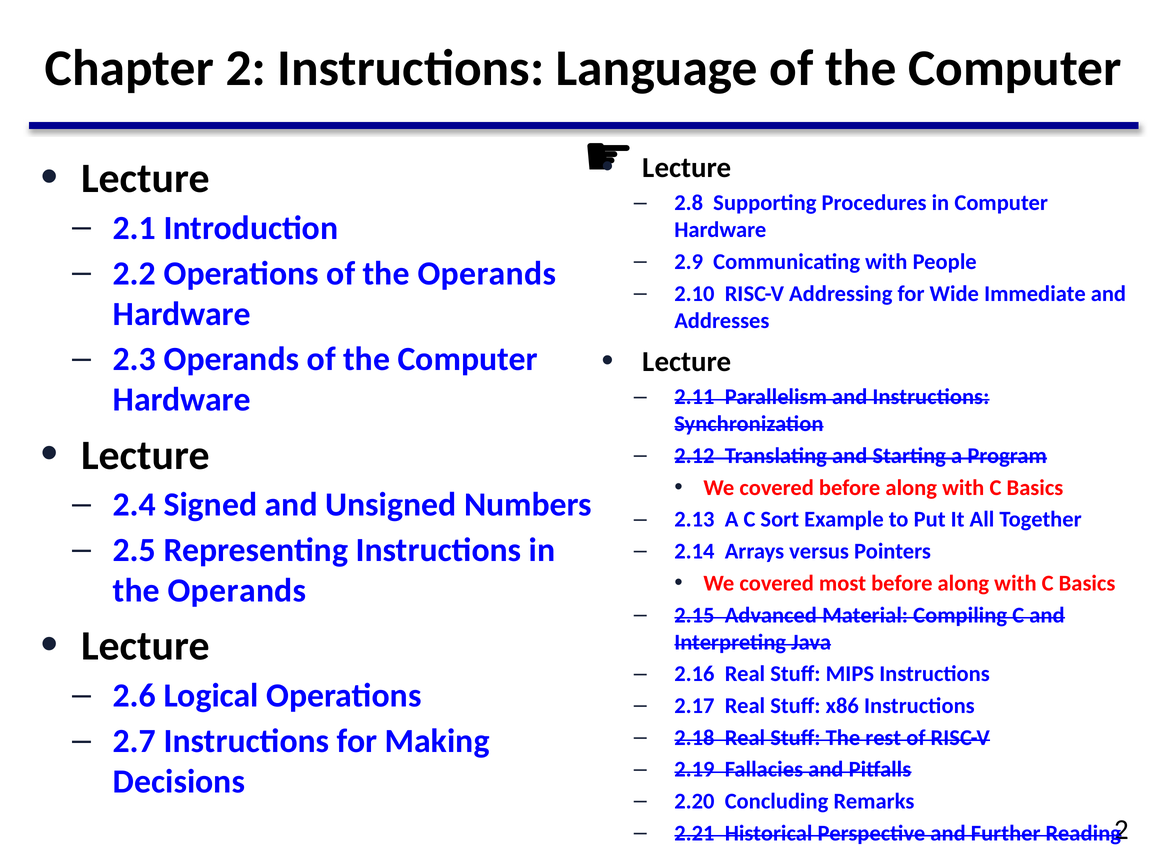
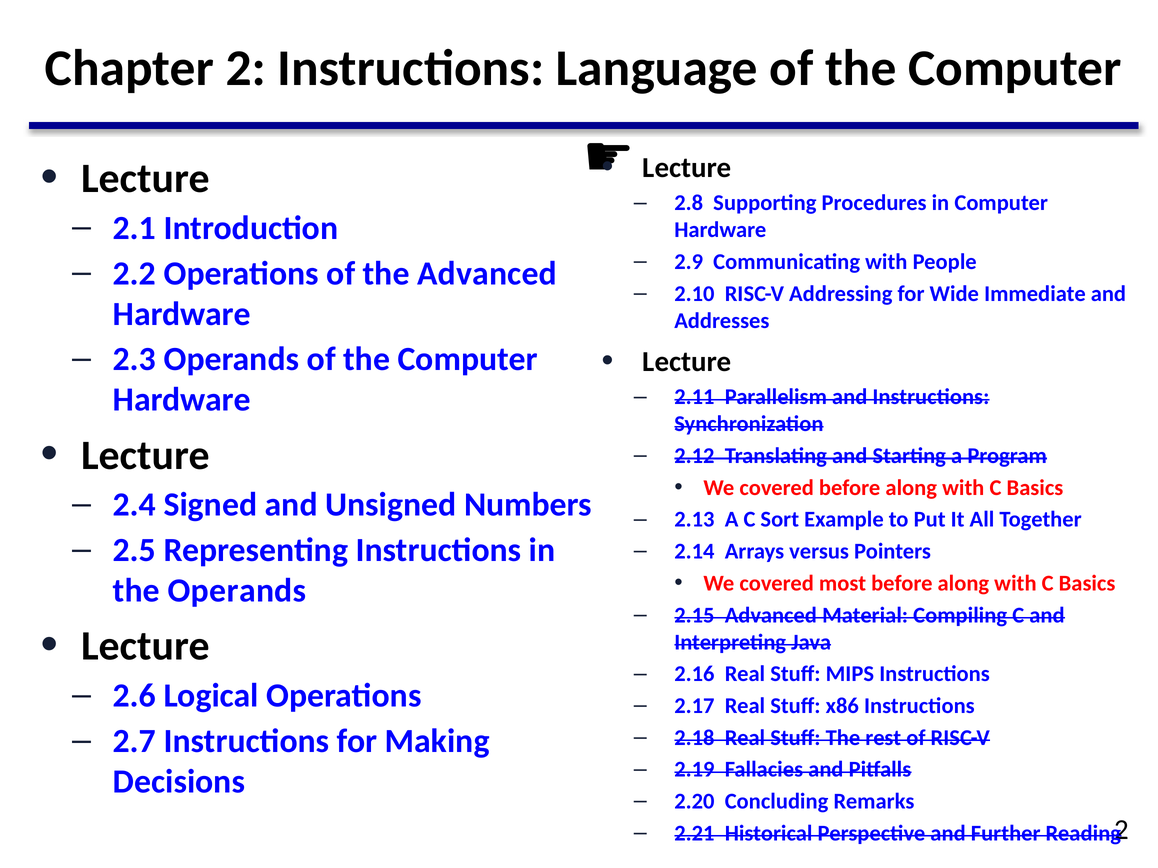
of the Operands: Operands -> Advanced (487, 274)
